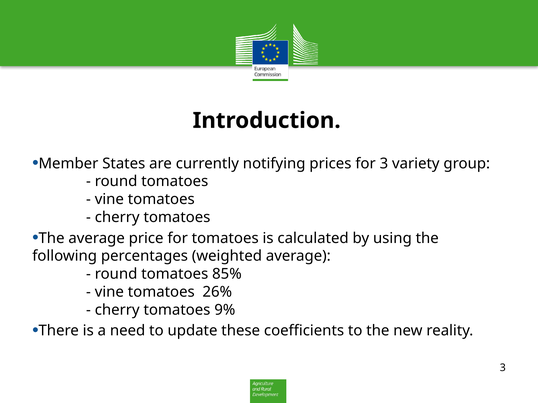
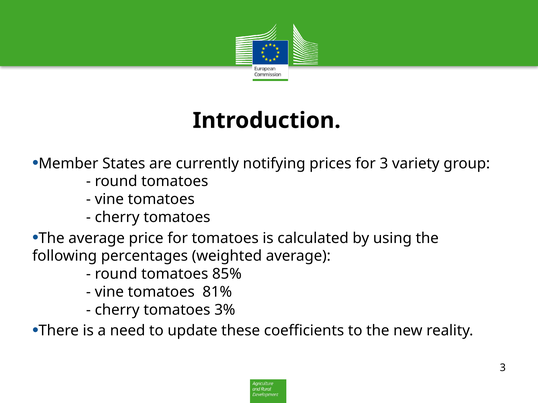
26%: 26% -> 81% (217, 292)
9%: 9% -> 3% (225, 310)
